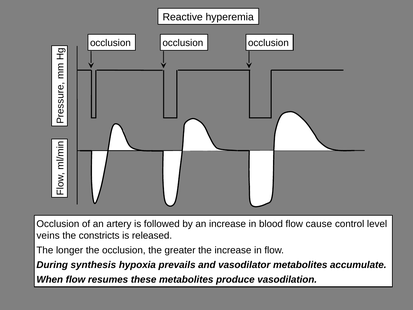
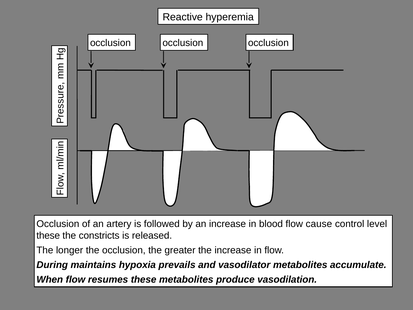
veins: veins -> these (48, 236)
synthesis: synthesis -> maintains (93, 265)
